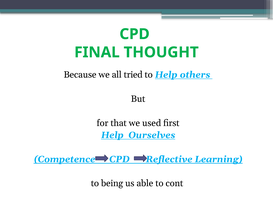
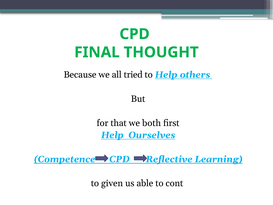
used: used -> both (152, 123)
being: being -> given (112, 183)
